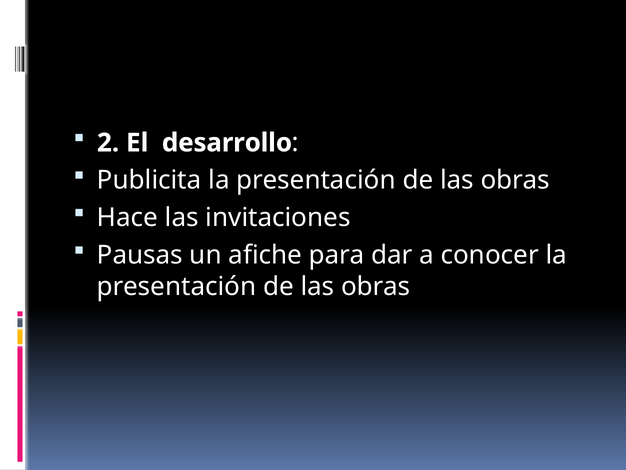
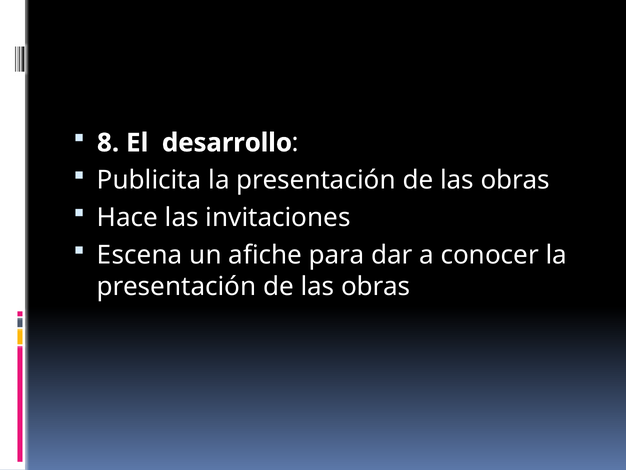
2: 2 -> 8 (108, 143)
Pausas: Pausas -> Escena (140, 255)
